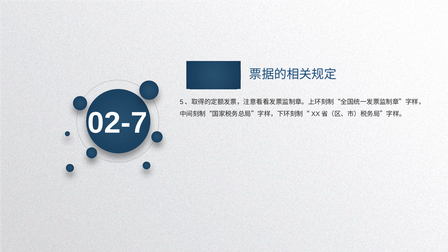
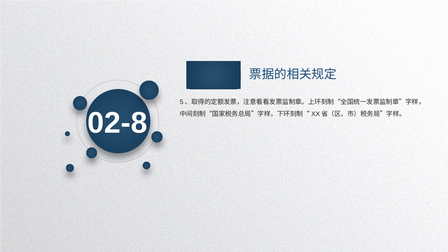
02-7: 02-7 -> 02-8 (117, 123)
